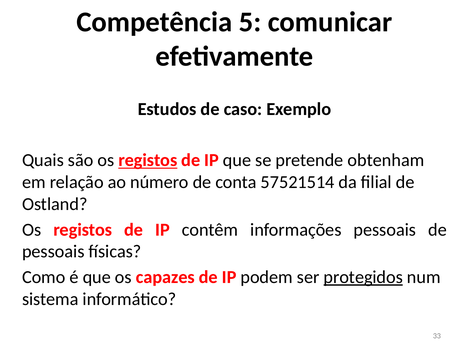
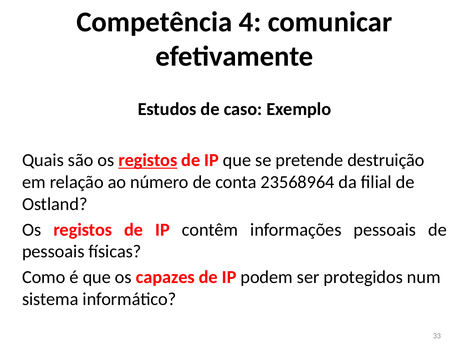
5: 5 -> 4 (250, 22)
obtenham: obtenham -> destruição (386, 160)
57521514: 57521514 -> 23568964 (298, 182)
protegidos underline: present -> none (363, 277)
